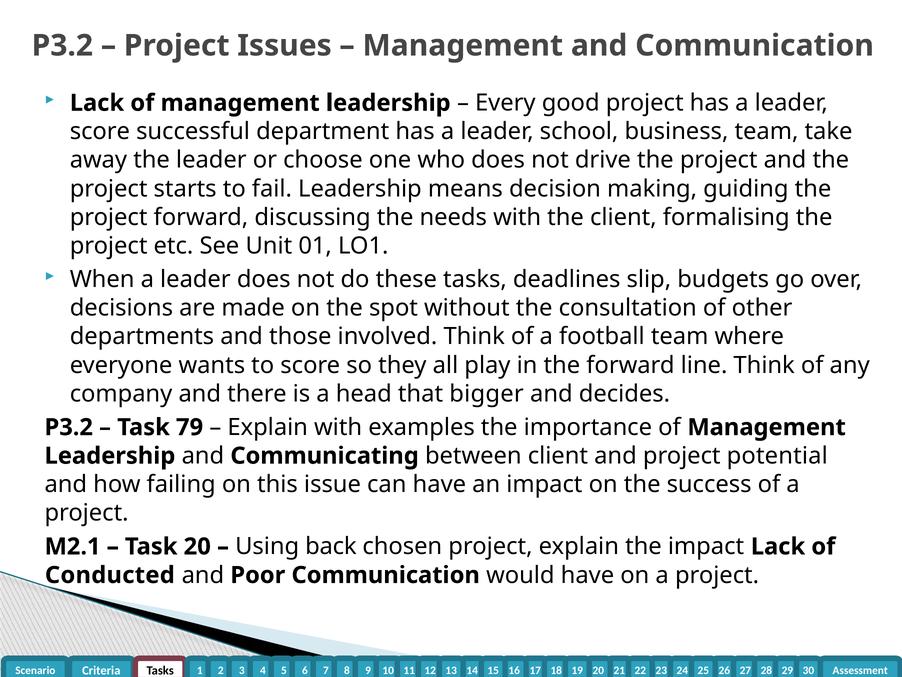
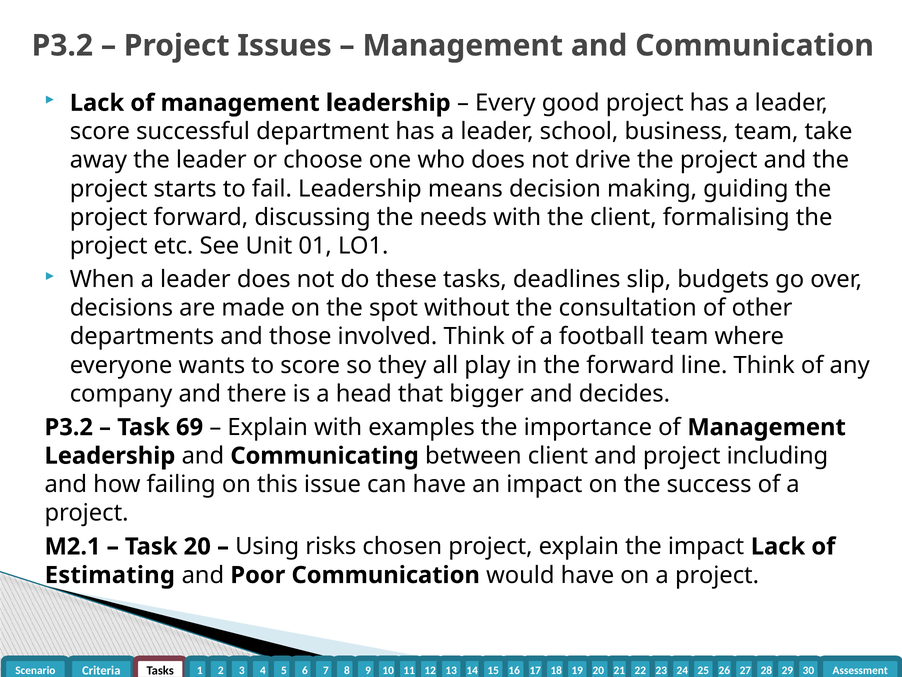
79: 79 -> 69 (190, 427)
potential: potential -> including (777, 456)
back: back -> risks (331, 546)
Conducted: Conducted -> Estimating (110, 575)
